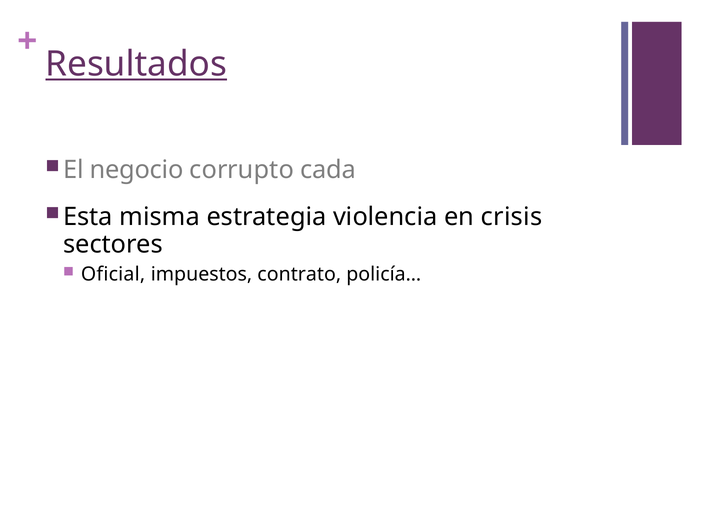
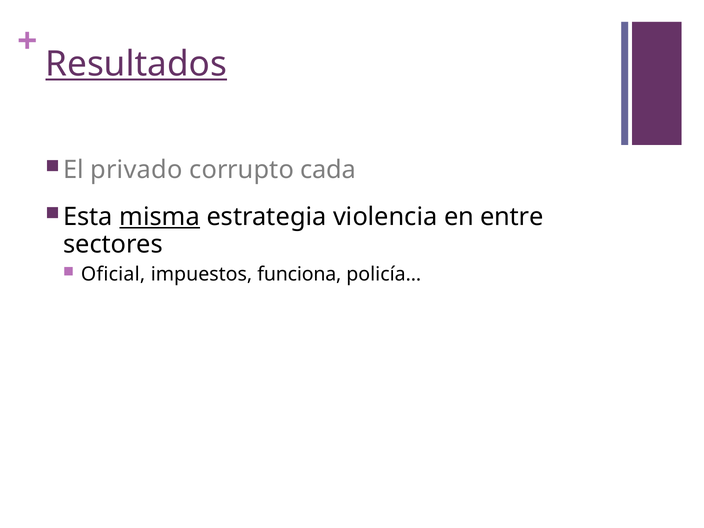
negocio: negocio -> privado (136, 170)
misma underline: none -> present (160, 217)
crisis: crisis -> entre (512, 217)
contrato: contrato -> funciona (299, 275)
